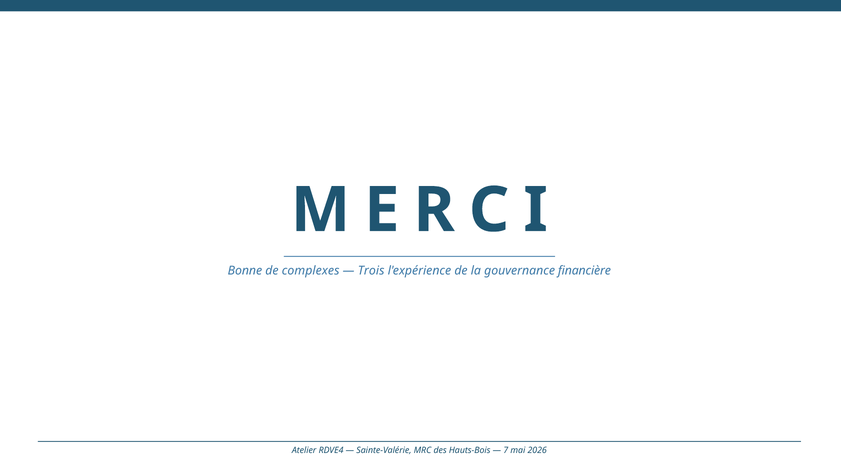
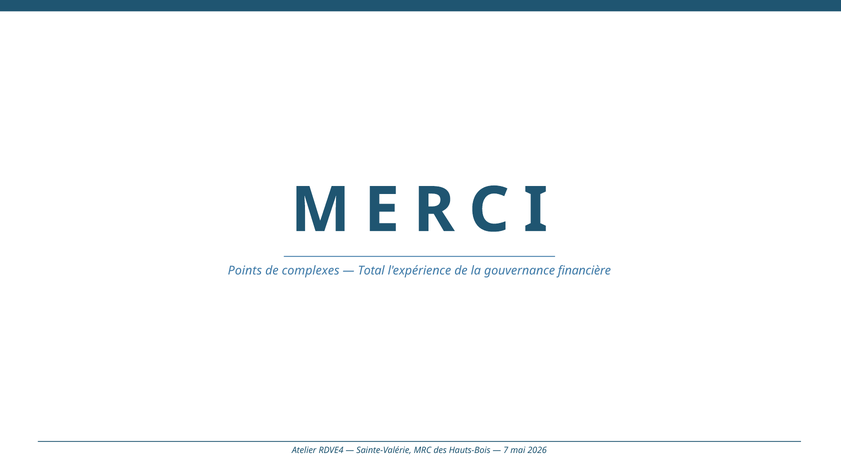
Bonne: Bonne -> Points (245, 271)
Trois: Trois -> Total (371, 271)
